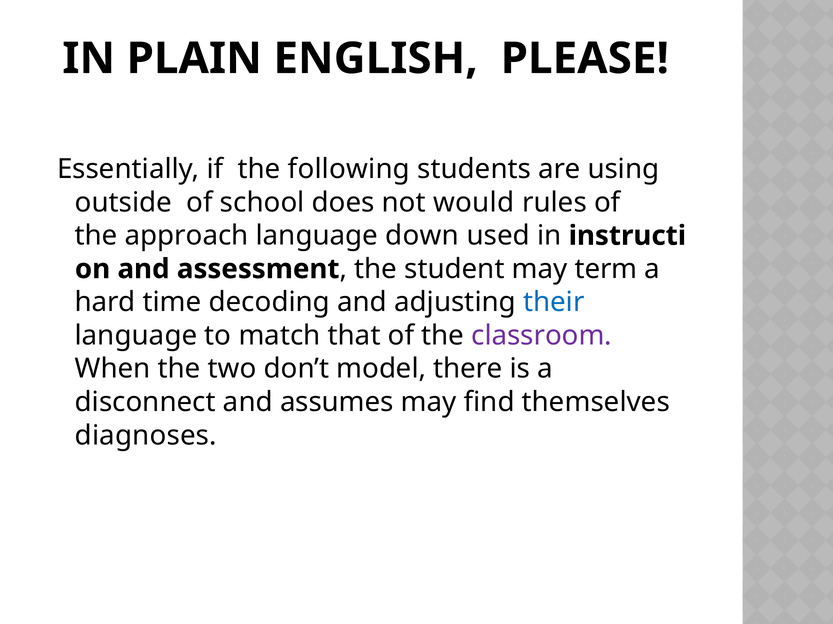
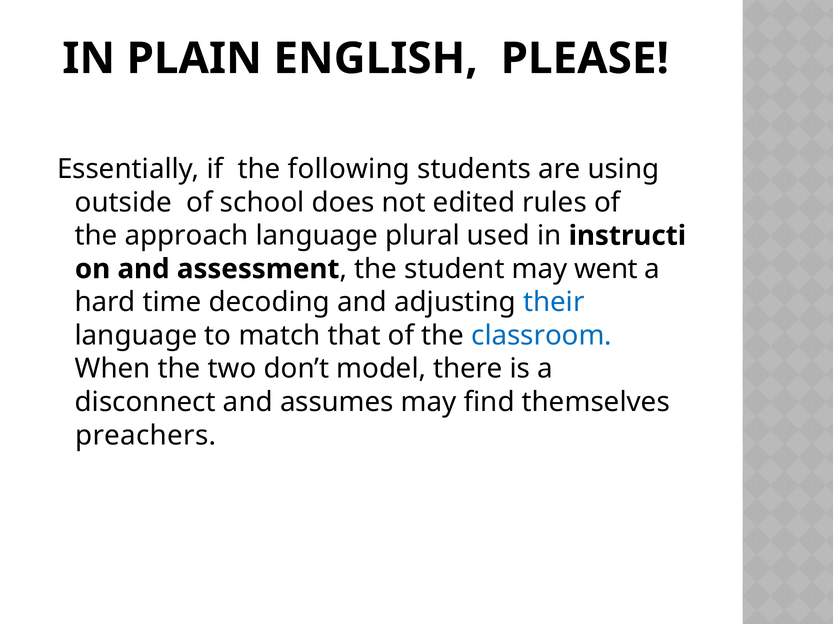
would: would -> edited (474, 203)
down: down -> plural (423, 236)
term: term -> went (606, 269)
classroom colour: purple -> blue (542, 336)
diagnoses: diagnoses -> preachers (146, 436)
